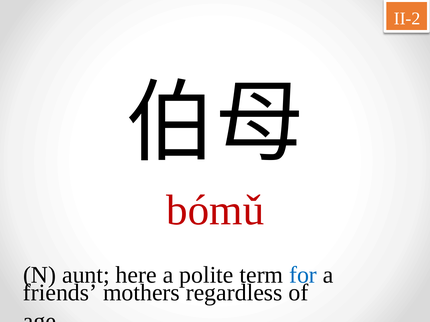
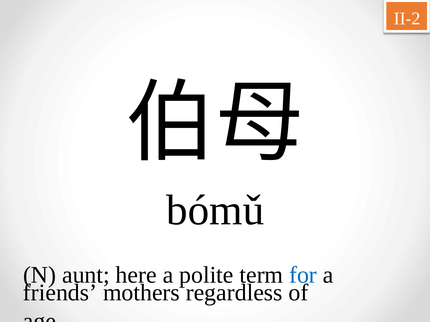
bómǔ colour: red -> black (215, 211)
